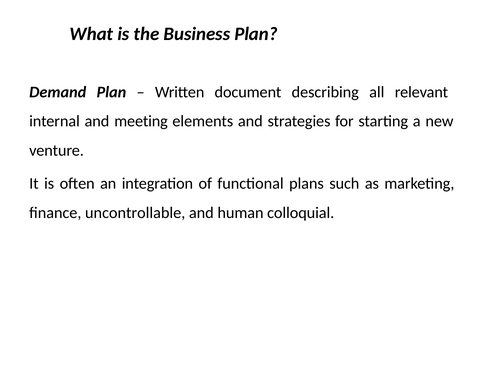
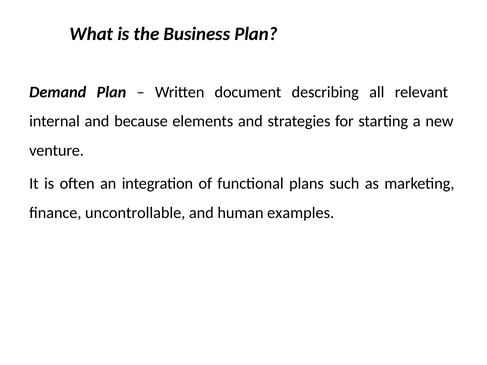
meeting: meeting -> because (141, 121)
colloquial: colloquial -> examples (301, 213)
